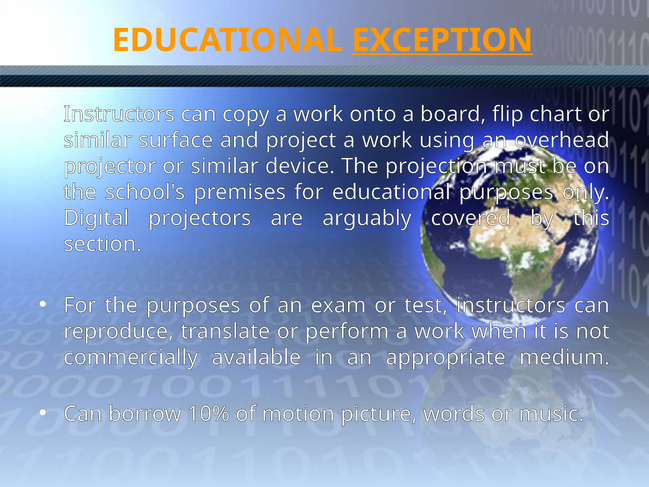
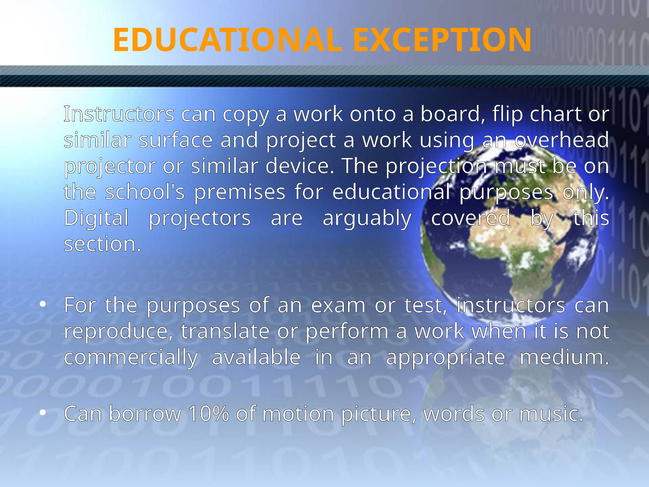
EXCEPTION underline: present -> none (442, 40)
